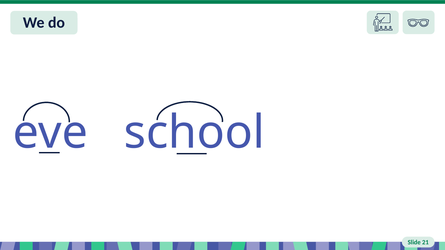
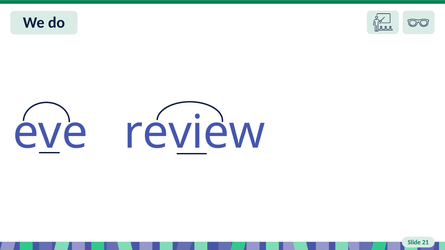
school: school -> review (195, 133)
